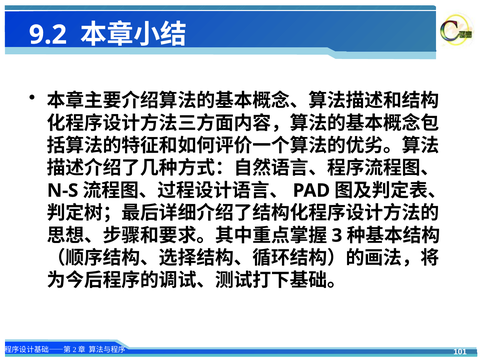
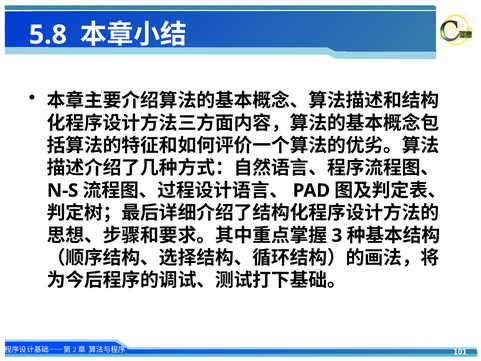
9.2: 9.2 -> 5.8 (48, 35)
